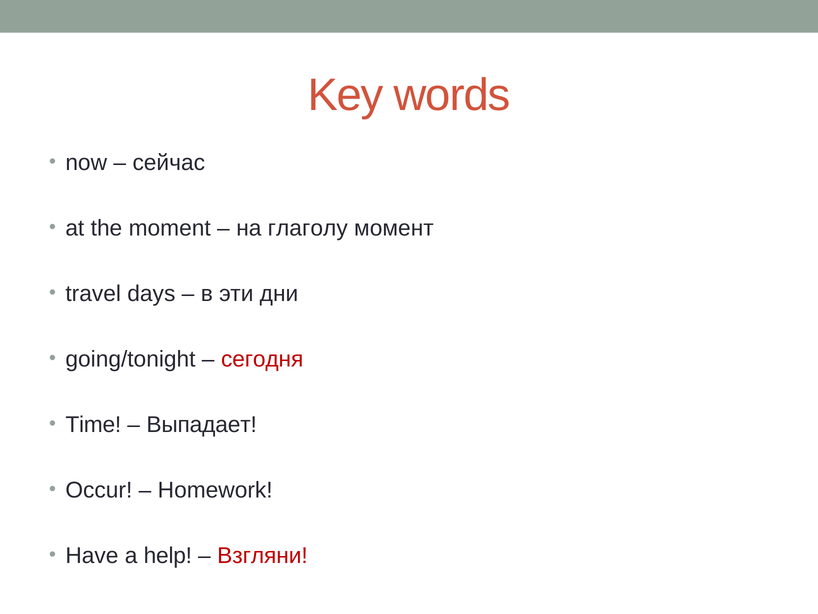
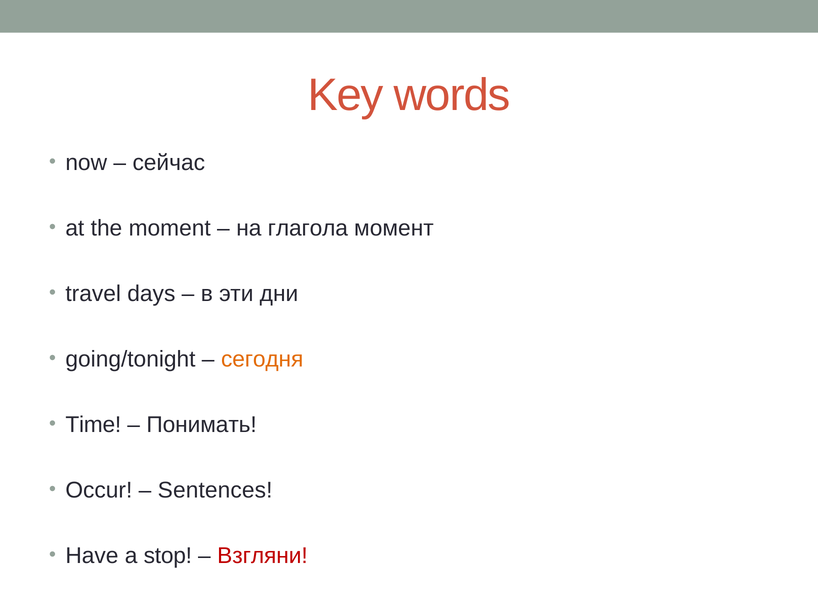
глаголу: глаголу -> глагола (308, 228)
сегодня colour: red -> orange (262, 359)
Выпадает: Выпадает -> Понимать (202, 424)
Homework: Homework -> Sentences (215, 490)
help: help -> stop (168, 555)
